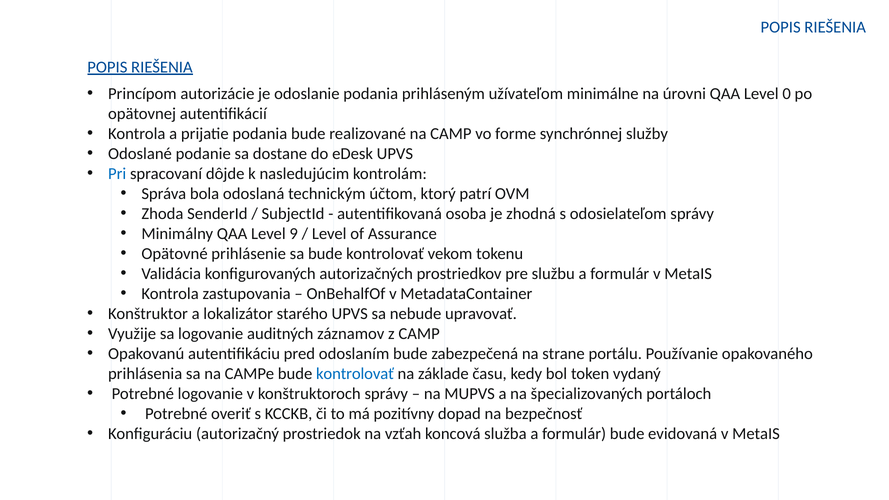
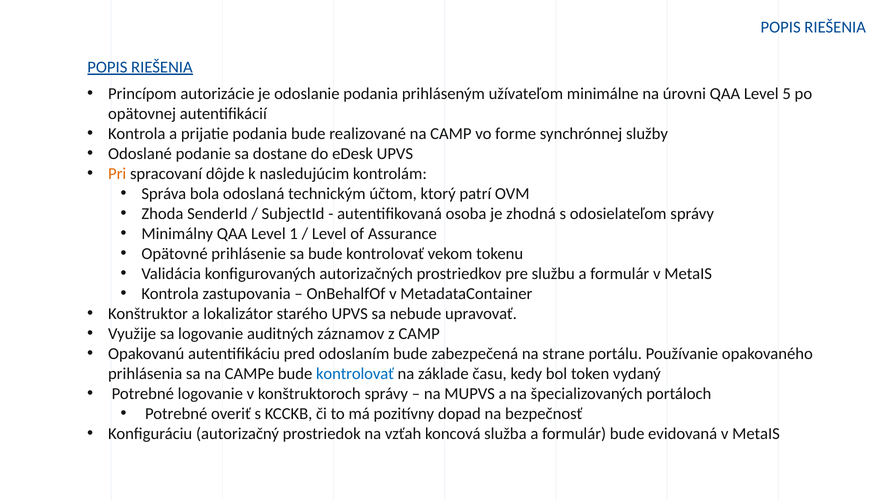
0: 0 -> 5 (787, 94)
Pri colour: blue -> orange (117, 174)
9: 9 -> 1 (294, 234)
